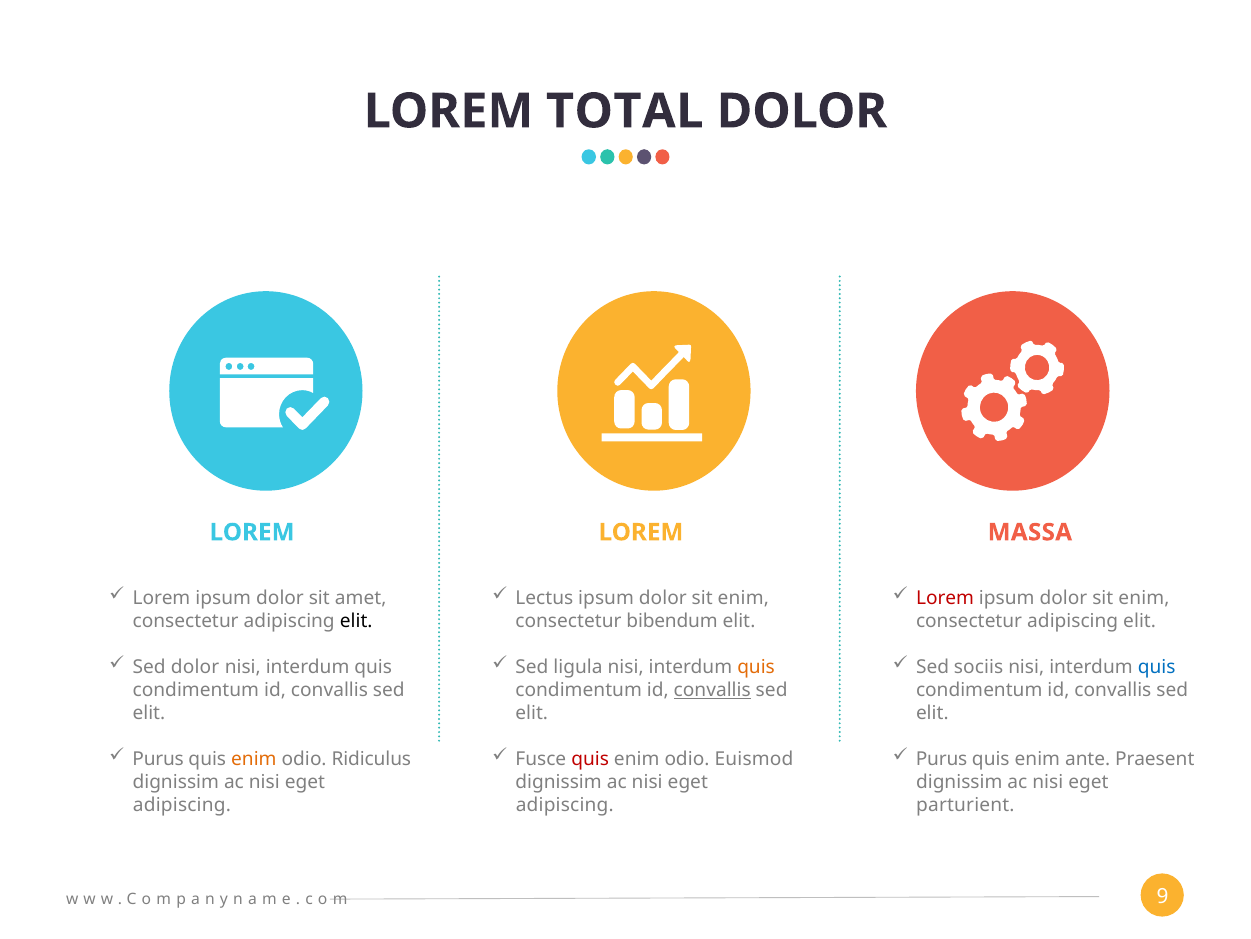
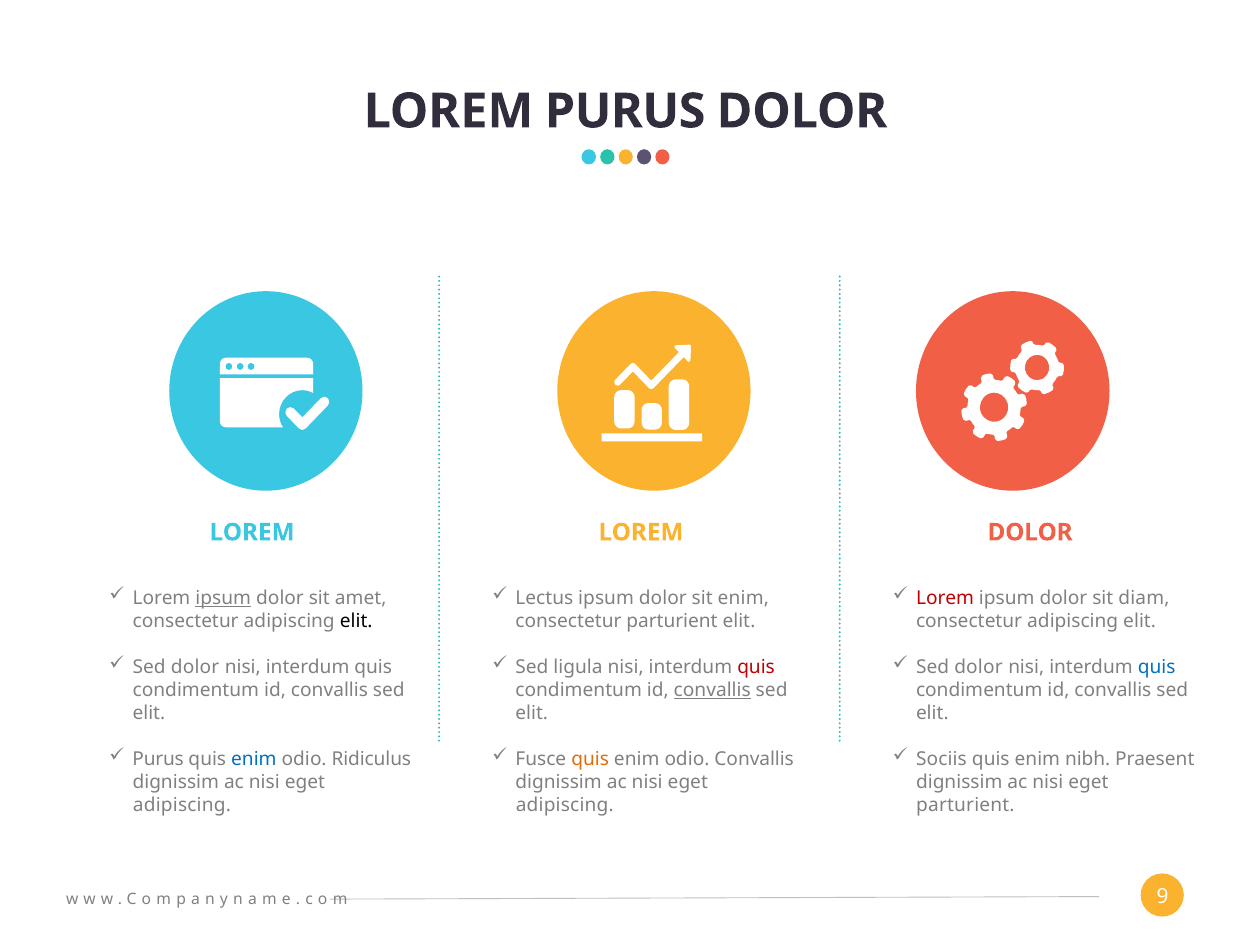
LOREM TOTAL: TOTAL -> PURUS (625, 111)
LOREM MASSA: MASSA -> DOLOR (1030, 532)
ipsum underline: none -> present (223, 598)
enim: enim -> diam (1144, 598)
consectetur bibendum: bibendum -> parturient (672, 621)
quis colour: orange -> red (756, 666)
sociis: sociis -> dolor (979, 666)
enim colour: orange -> blue (254, 758)
quis colour: red -> orange (590, 758)
odio Euismod: Euismod -> Convallis (754, 758)
Purus: Purus -> Sociis (941, 758)
ante: ante -> nibh (1088, 758)
